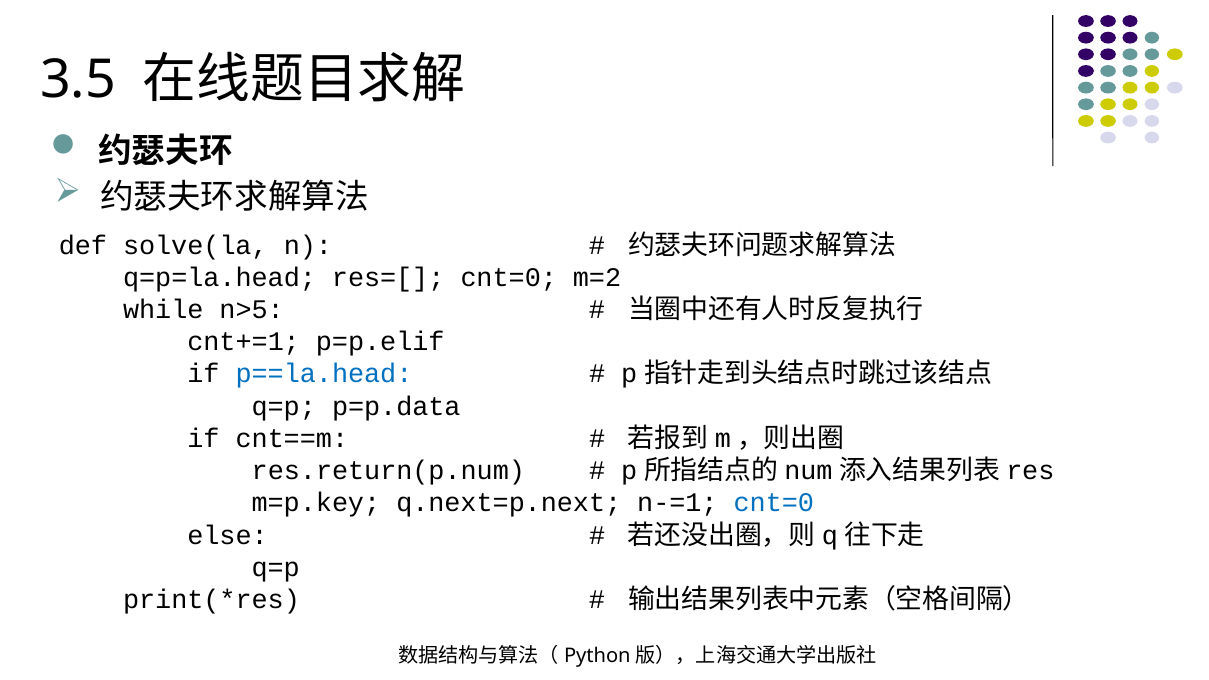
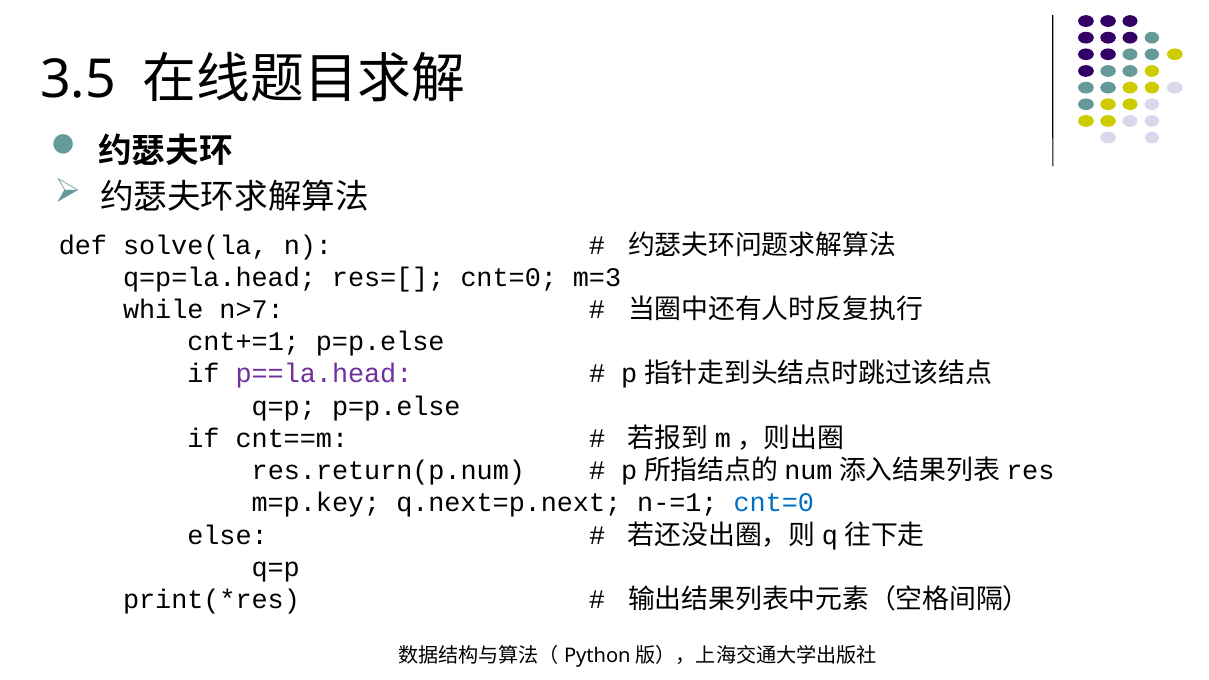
m=2: m=2 -> m=3 (597, 277)
n>5: n>5 -> n>7 (252, 310)
cnt+=1 p=p.elif: p=p.elif -> p=p.else (380, 342)
p==la.head colour: blue -> purple (324, 374)
q=p p=p.data: p=p.data -> p=p.else (396, 406)
